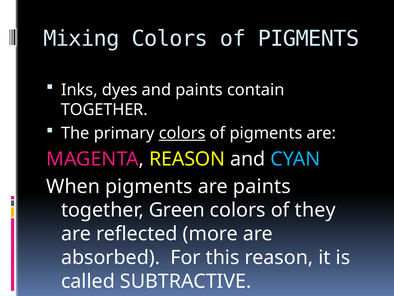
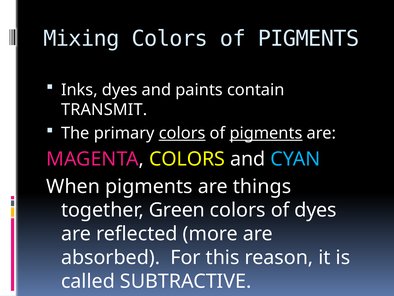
TOGETHER: TOGETHER -> TRANSMIT (104, 109)
pigments underline: none -> present (266, 133)
MAGENTA REASON: REASON -> COLORS (187, 159)
are paints: paints -> things (262, 186)
of they: they -> dyes (315, 210)
